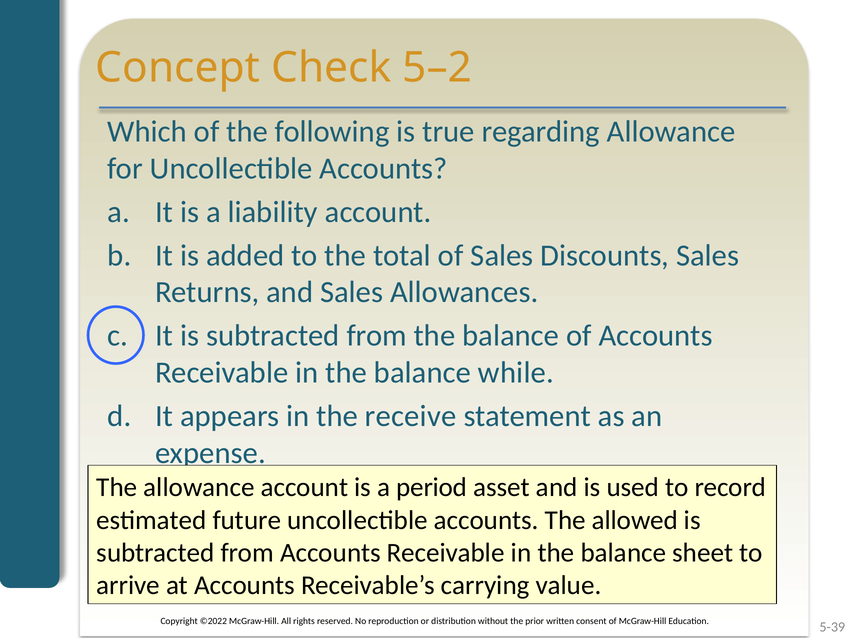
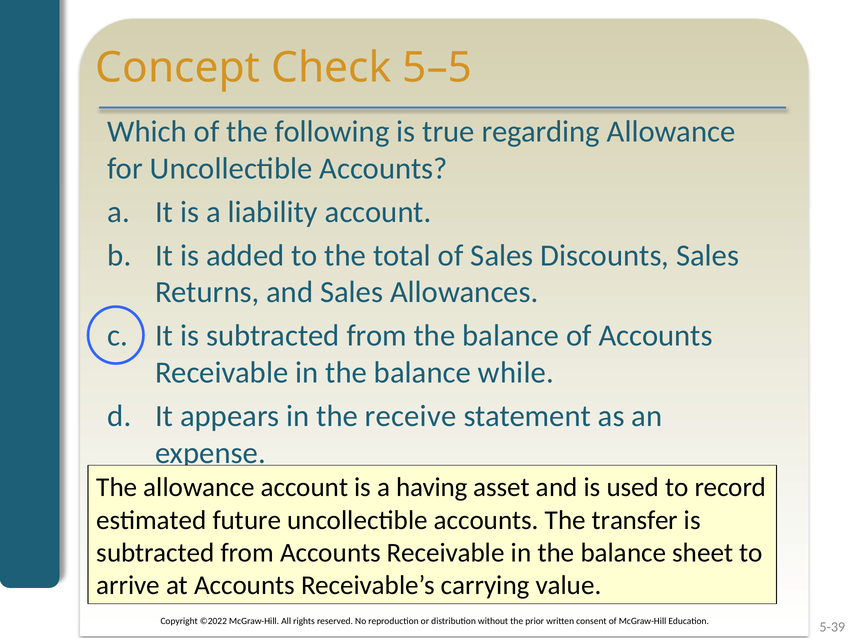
5–2: 5–2 -> 5–5 (437, 68)
period: period -> having (432, 487)
allowed: allowed -> transfer (635, 520)
